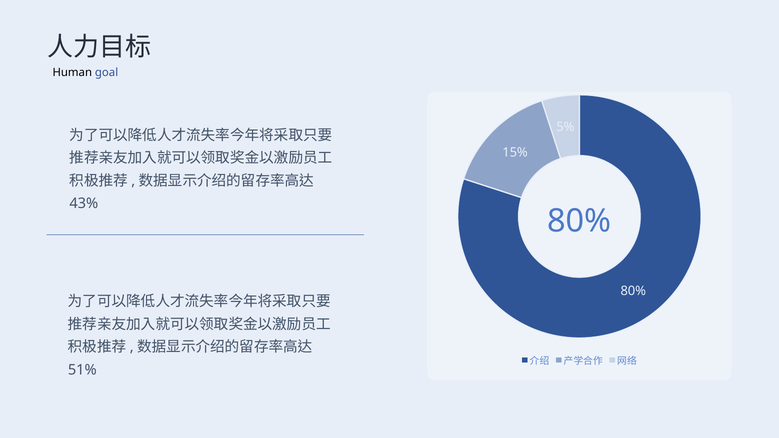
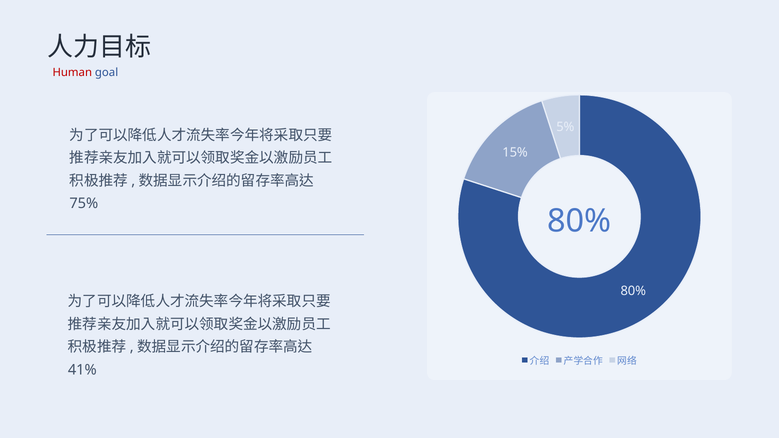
Human colour: black -> red (72, 73)
43%: 43% -> 75% (84, 204)
51%: 51% -> 41% (82, 370)
